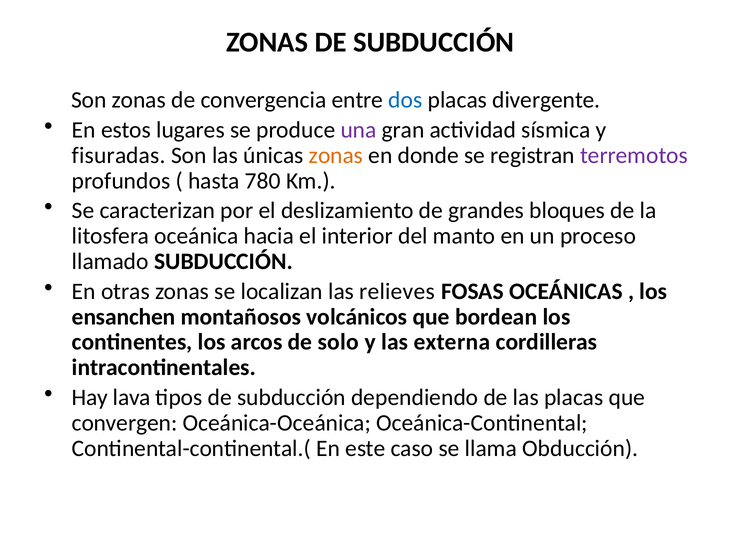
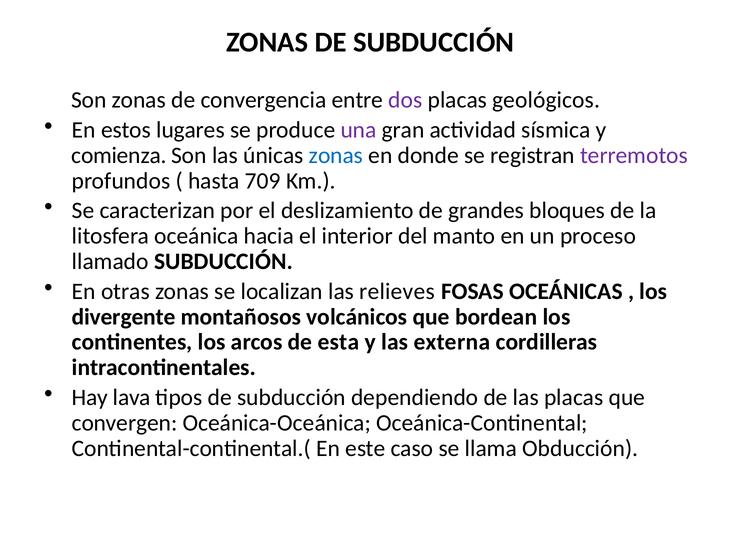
dos colour: blue -> purple (405, 100)
divergente: divergente -> geológicos (546, 100)
fisuradas: fisuradas -> comienza (119, 155)
zonas colour: orange -> blue (336, 155)
780: 780 -> 709 (263, 181)
ensanchen: ensanchen -> divergente (124, 317)
solo: solo -> esta (338, 342)
